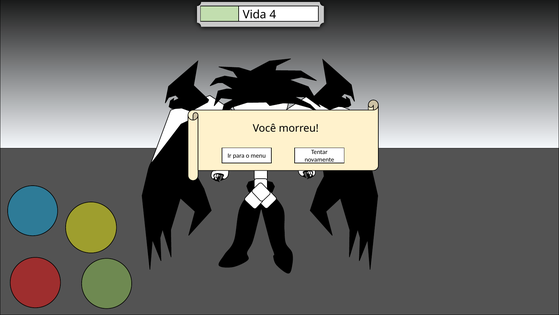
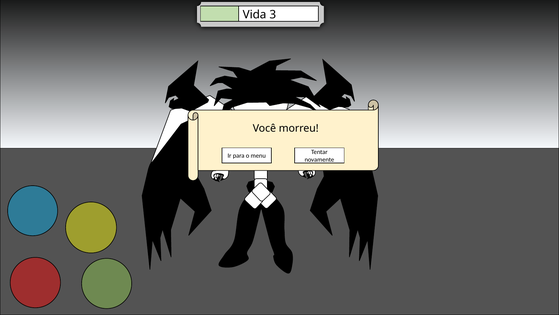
4: 4 -> 3 (273, 15)
